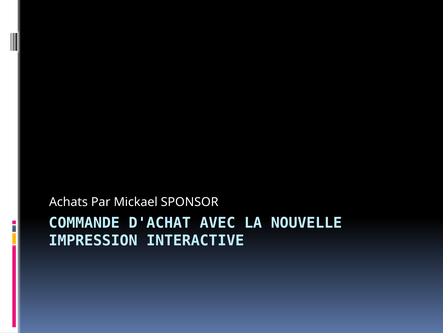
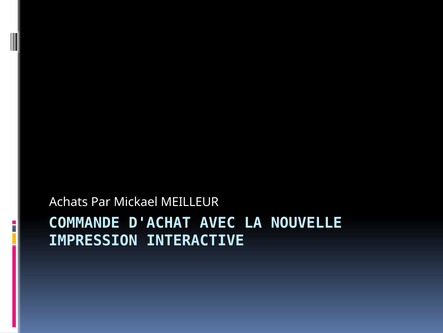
SPONSOR: SPONSOR -> MEILLEUR (190, 202)
